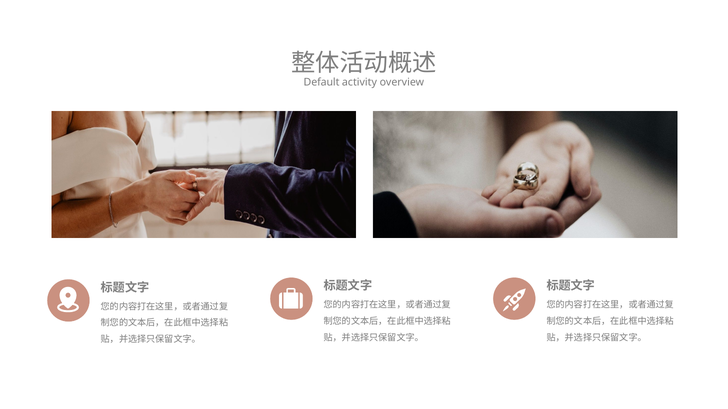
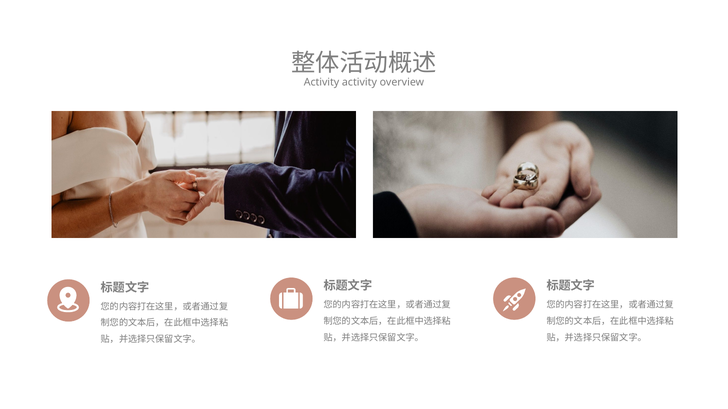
Default: Default -> Activity (322, 82)
